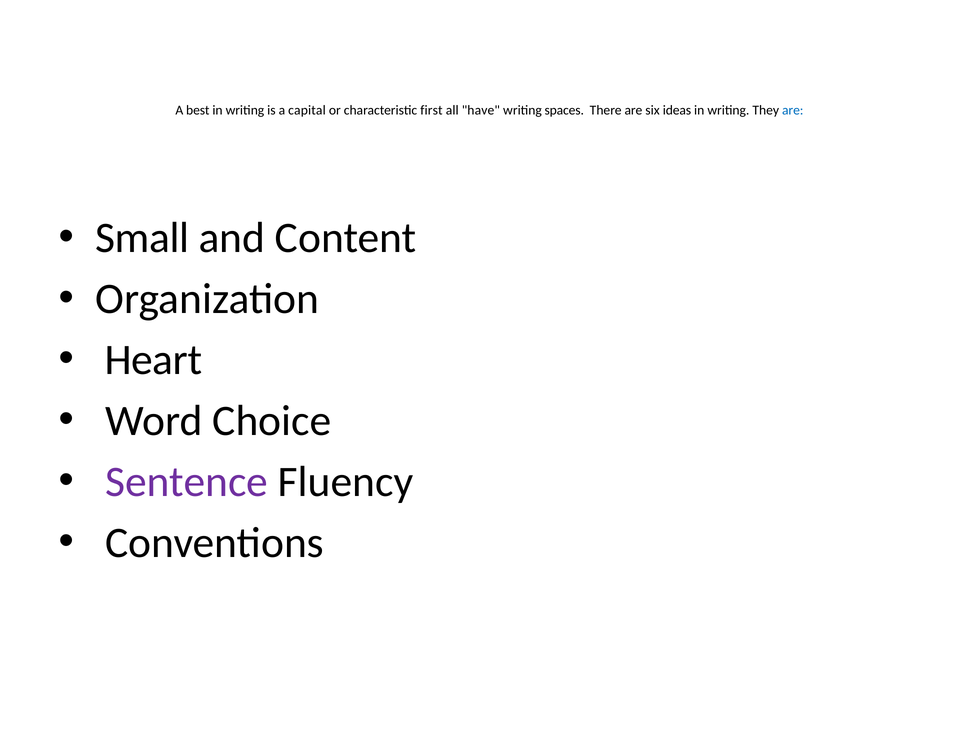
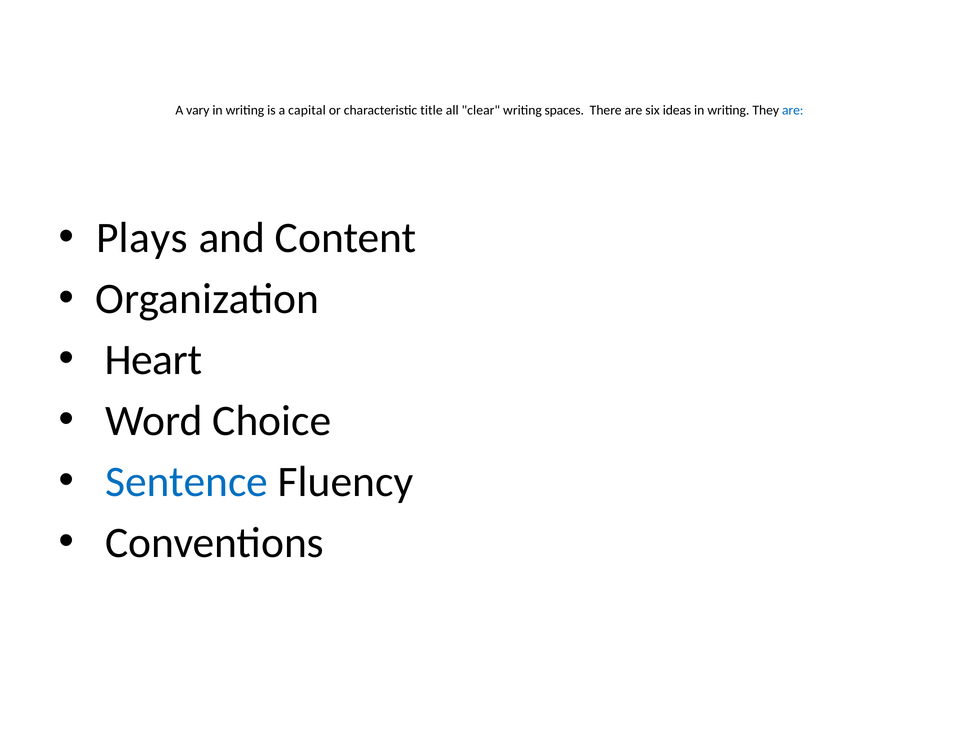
best: best -> vary (198, 110)
first: first -> title (431, 110)
have: have -> clear (481, 110)
Small: Small -> Plays (142, 238)
Sentence colour: purple -> blue (187, 482)
